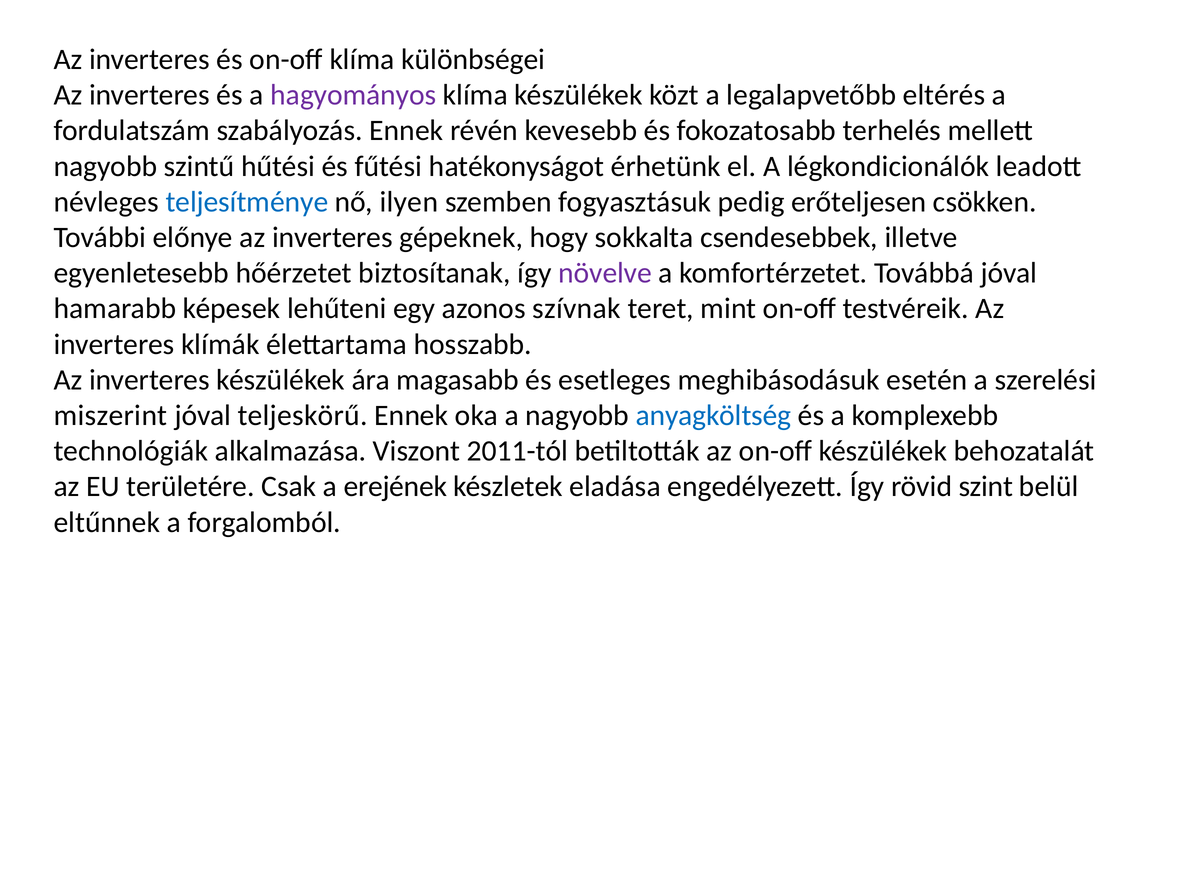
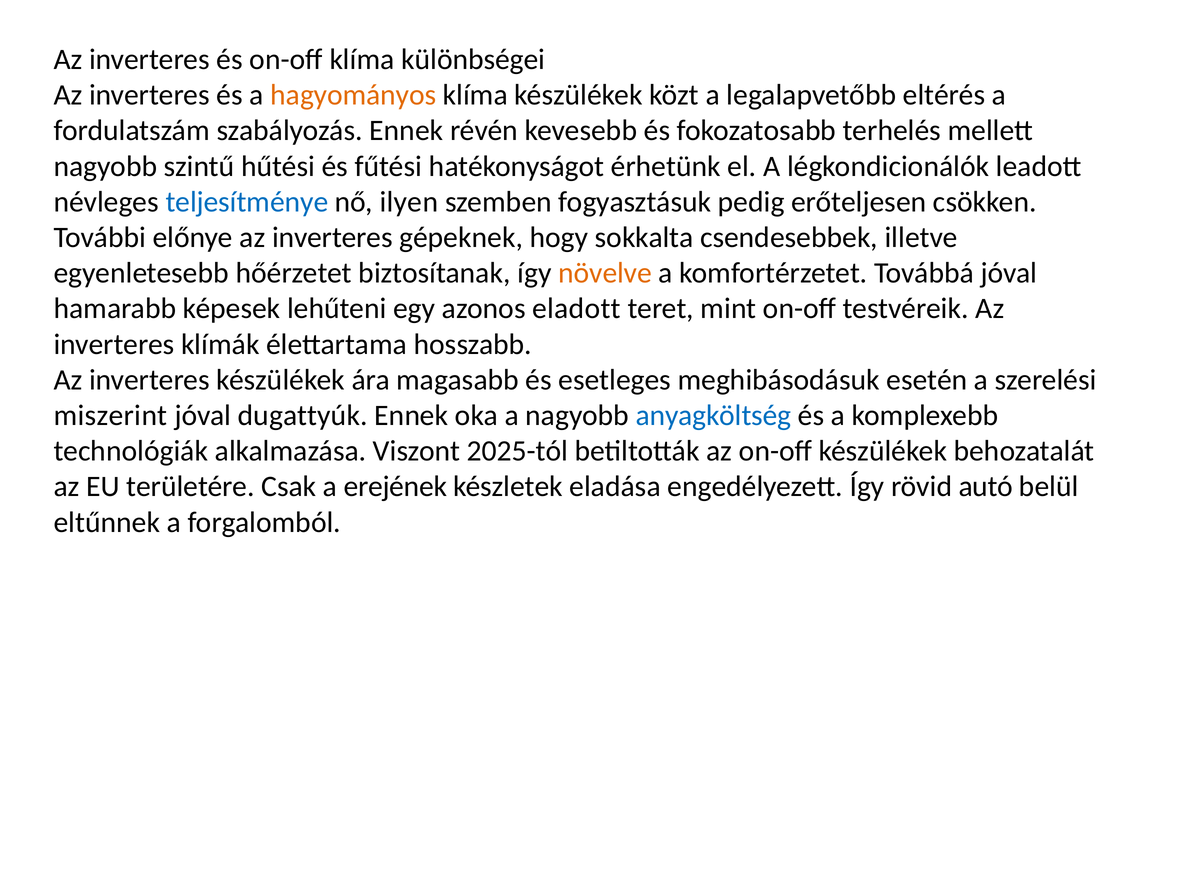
hagyományos colour: purple -> orange (353, 95)
növelve colour: purple -> orange (605, 273)
szívnak: szívnak -> eladott (577, 309)
teljeskörű: teljeskörű -> dugattyúk (303, 416)
2011-tól: 2011-tól -> 2025-tól (517, 451)
szint: szint -> autó (986, 487)
